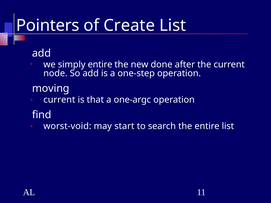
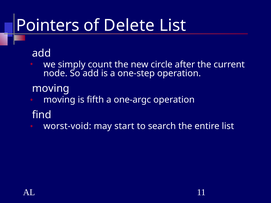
Create: Create -> Delete (129, 26)
simply entire: entire -> count (100, 65)
done: done -> circle (162, 65)
current: current -> moving (59, 100)
that: that -> fifth (95, 100)
